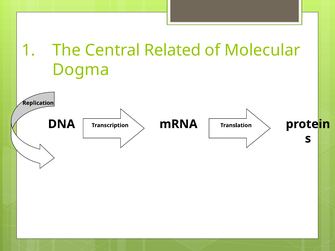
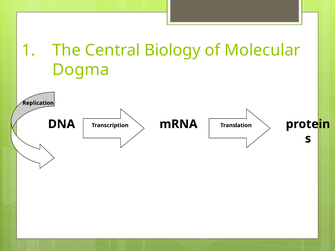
Related: Related -> Biology (172, 50)
